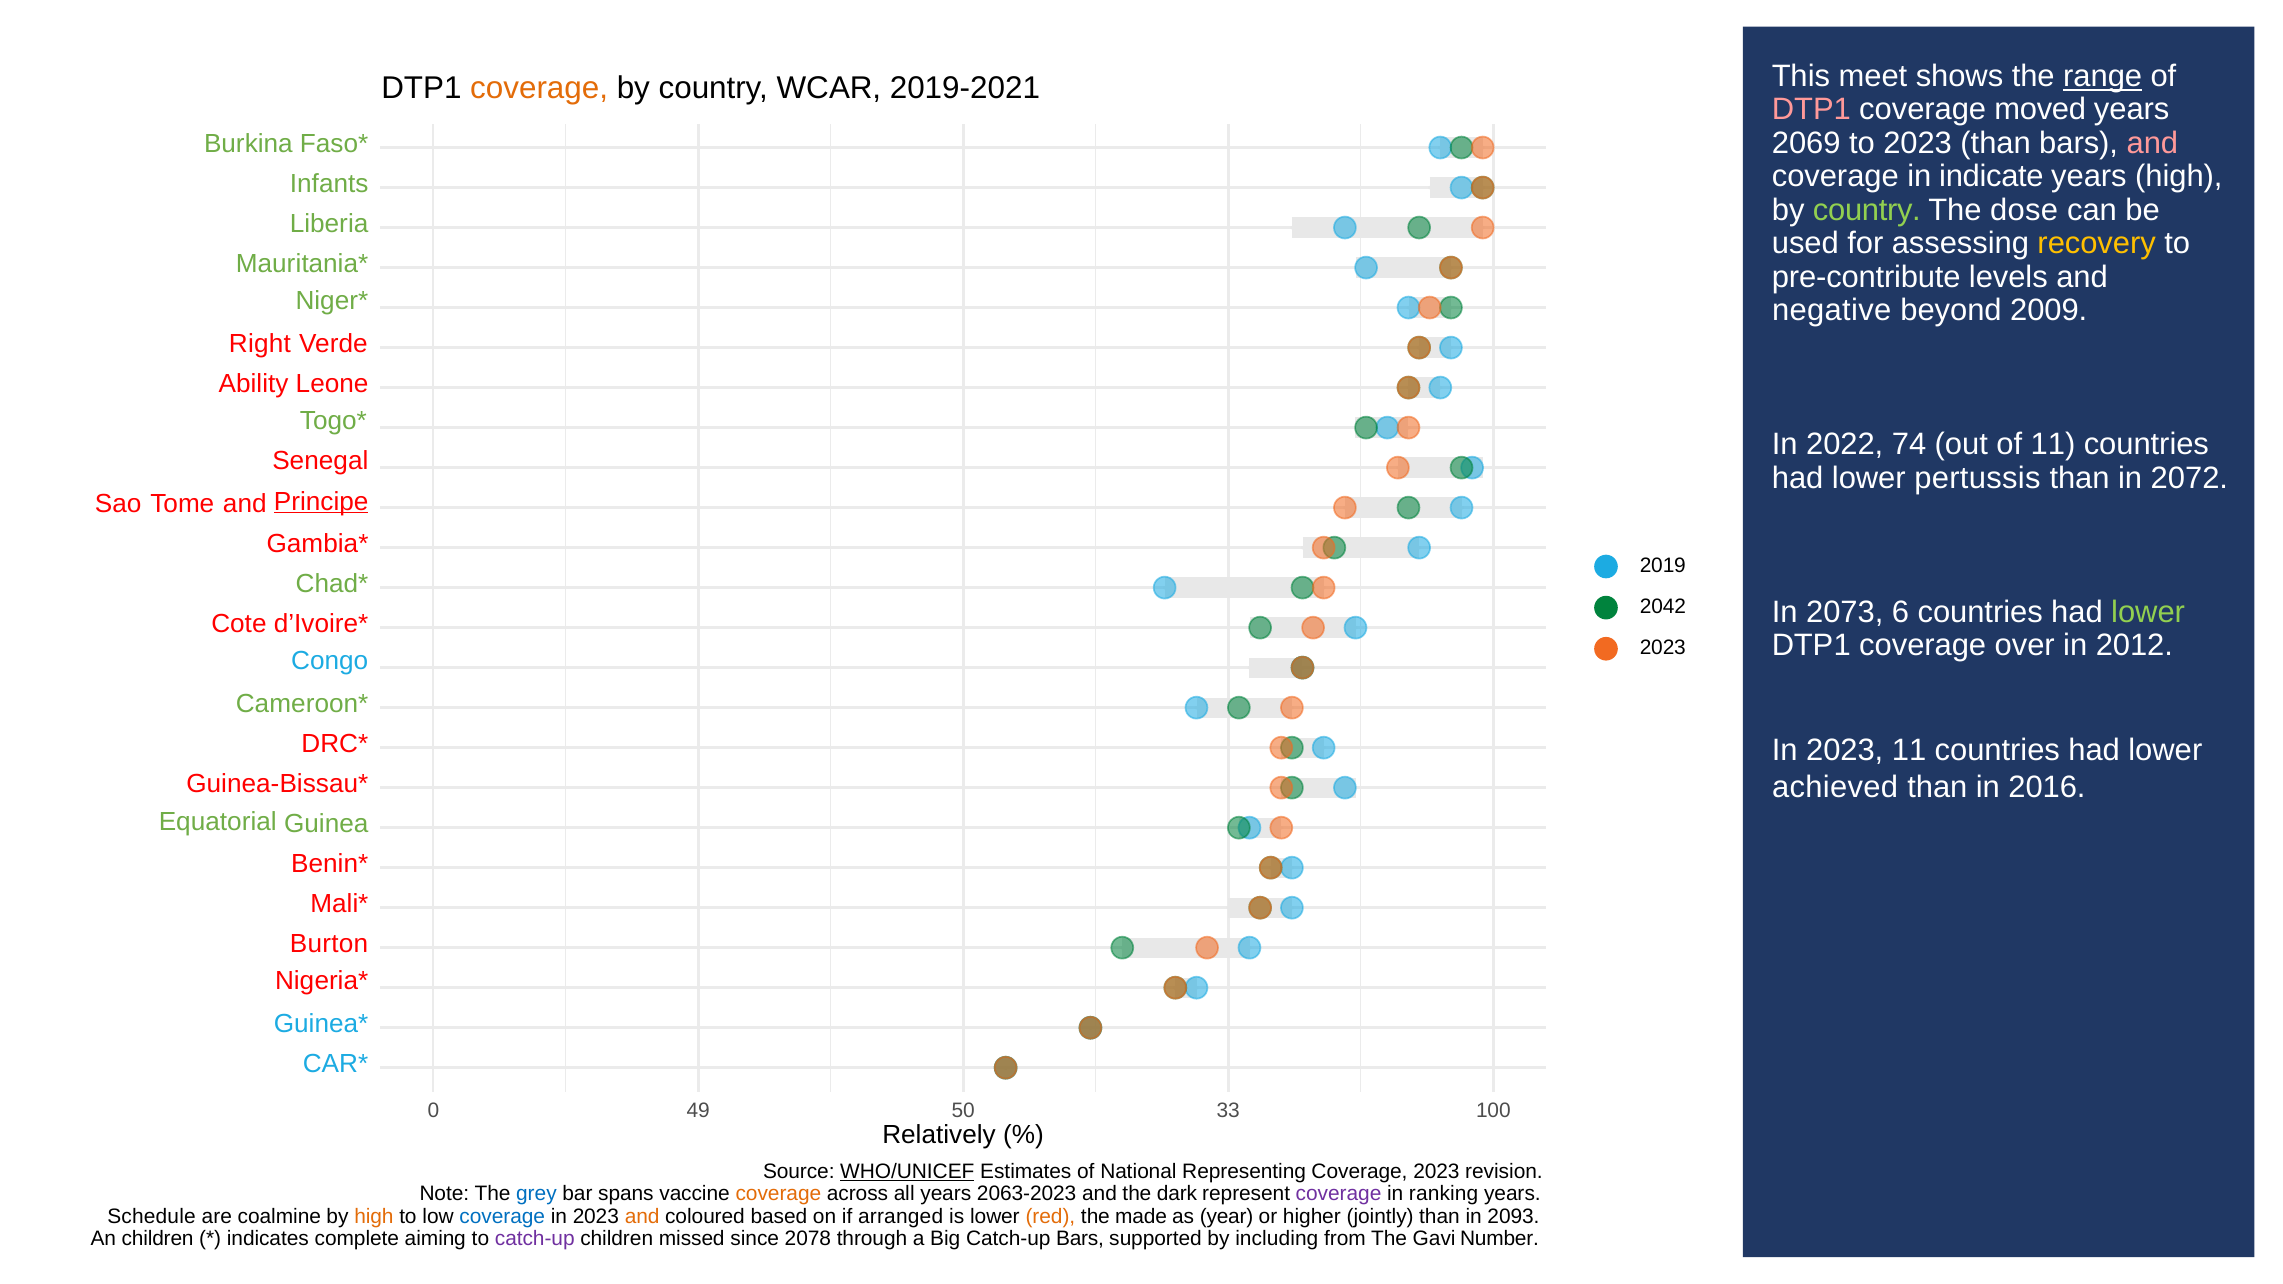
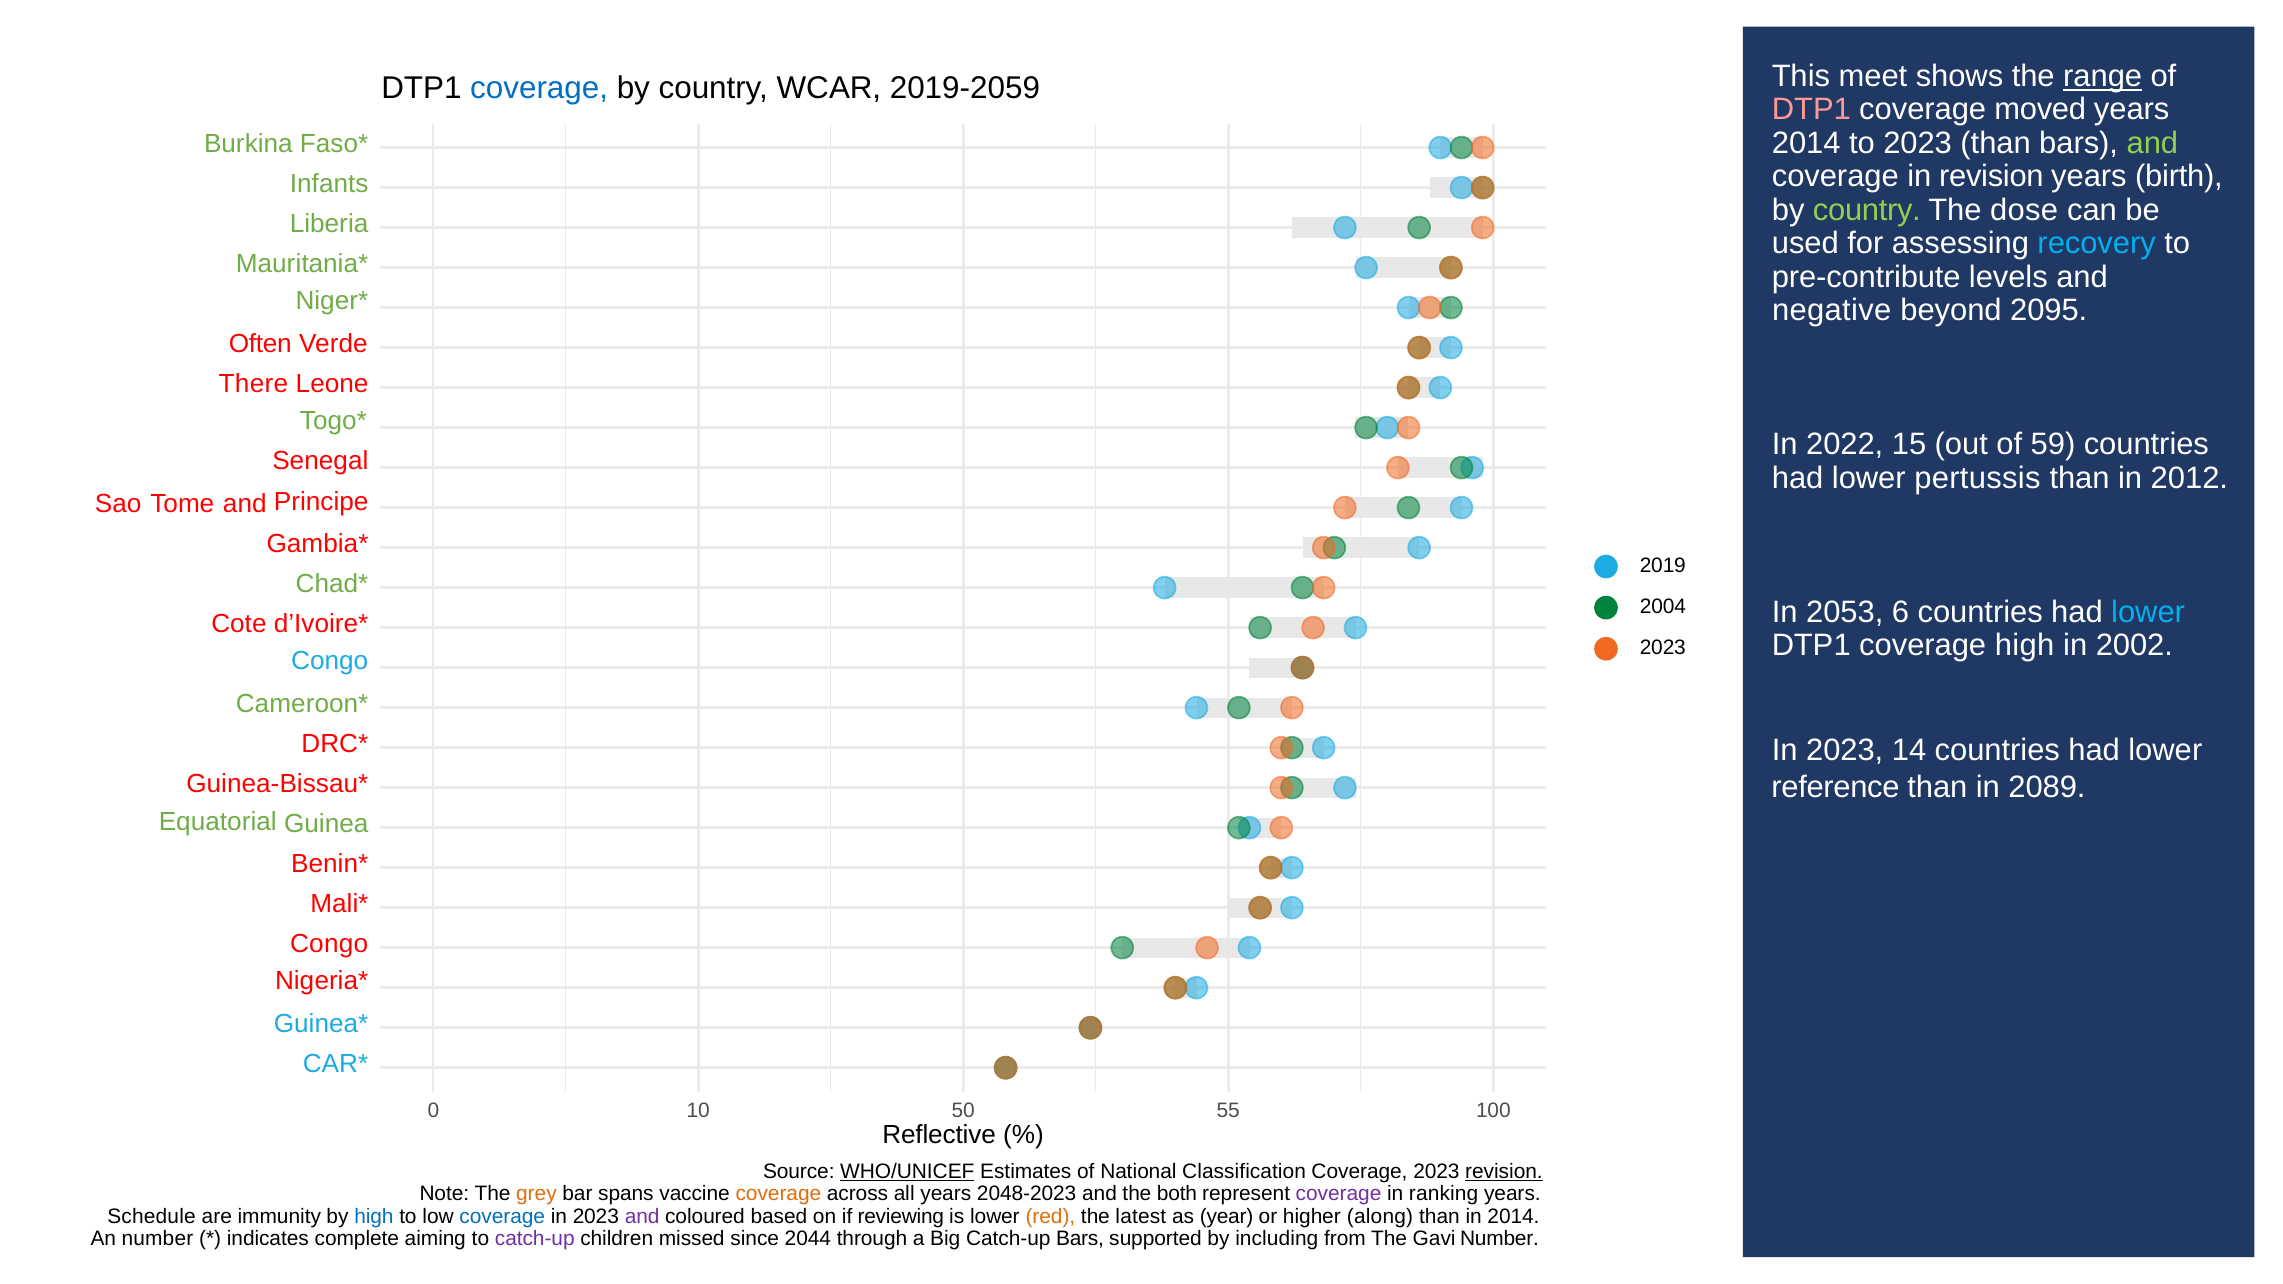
coverage colour: orange -> blue (539, 88)
2019-2021: 2019-2021 -> 2019-2059 (965, 88)
2069: 2069 -> 2014 (1806, 143)
and colour: pink -> light green (2152, 143)
in indicate: indicate -> revision (1991, 177)
years high: high -> birth (2179, 177)
recovery colour: yellow -> light blue (2097, 244)
2009: 2009 -> 2095 (2049, 310)
Right: Right -> Often (260, 344)
Ability: Ability -> There (253, 384)
74: 74 -> 15 (1909, 445)
of 11: 11 -> 59 (2053, 445)
2072: 2072 -> 2012 (2189, 478)
Principe underline: present -> none (321, 502)
2042: 2042 -> 2004 (1663, 607)
2073: 2073 -> 2053 (1845, 612)
lower colour: light green -> light blue (2148, 612)
coverage over: over -> high (2025, 646)
2012: 2012 -> 2002 (2134, 646)
2023 11: 11 -> 14 (1909, 750)
achieved: achieved -> reference (1835, 788)
2016: 2016 -> 2089 (2047, 788)
Burton: Burton -> Congo (329, 944)
49: 49 -> 10 (698, 1110)
33: 33 -> 55 (1228, 1110)
Relatively: Relatively -> Reflective (939, 1135)
Representing: Representing -> Classification (1244, 1171)
revision underline: none -> present (1504, 1171)
grey colour: blue -> orange (536, 1194)
2063-2023: 2063-2023 -> 2048-2023 (1027, 1194)
dark: dark -> both (1177, 1194)
coalmine: coalmine -> immunity (279, 1217)
high colour: orange -> blue (374, 1217)
and colour: orange -> purple (642, 1217)
arranged: arranged -> reviewing (901, 1217)
made: made -> latest (1141, 1217)
jointly: jointly -> along (1380, 1217)
in 2093: 2093 -> 2014 (1513, 1217)
An children: children -> number (157, 1239)
2078: 2078 -> 2044 (808, 1239)
